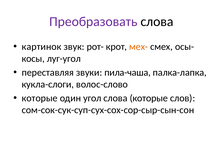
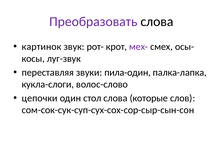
мех- colour: orange -> purple (139, 47)
луг-угол: луг-угол -> луг-звук (64, 59)
пила-чаша: пила-чаша -> пила-один (128, 73)
которые: которые -> цепочки (40, 98)
угол: угол -> стол (92, 98)
